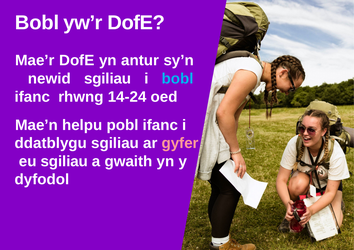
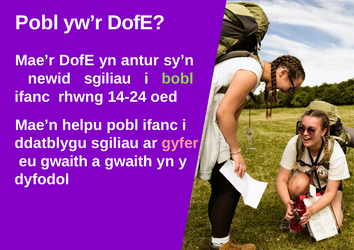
Bobl: Bobl -> Pobl (37, 23)
bobl colour: light blue -> light green (178, 79)
eu sgiliau: sgiliau -> gwaith (64, 161)
